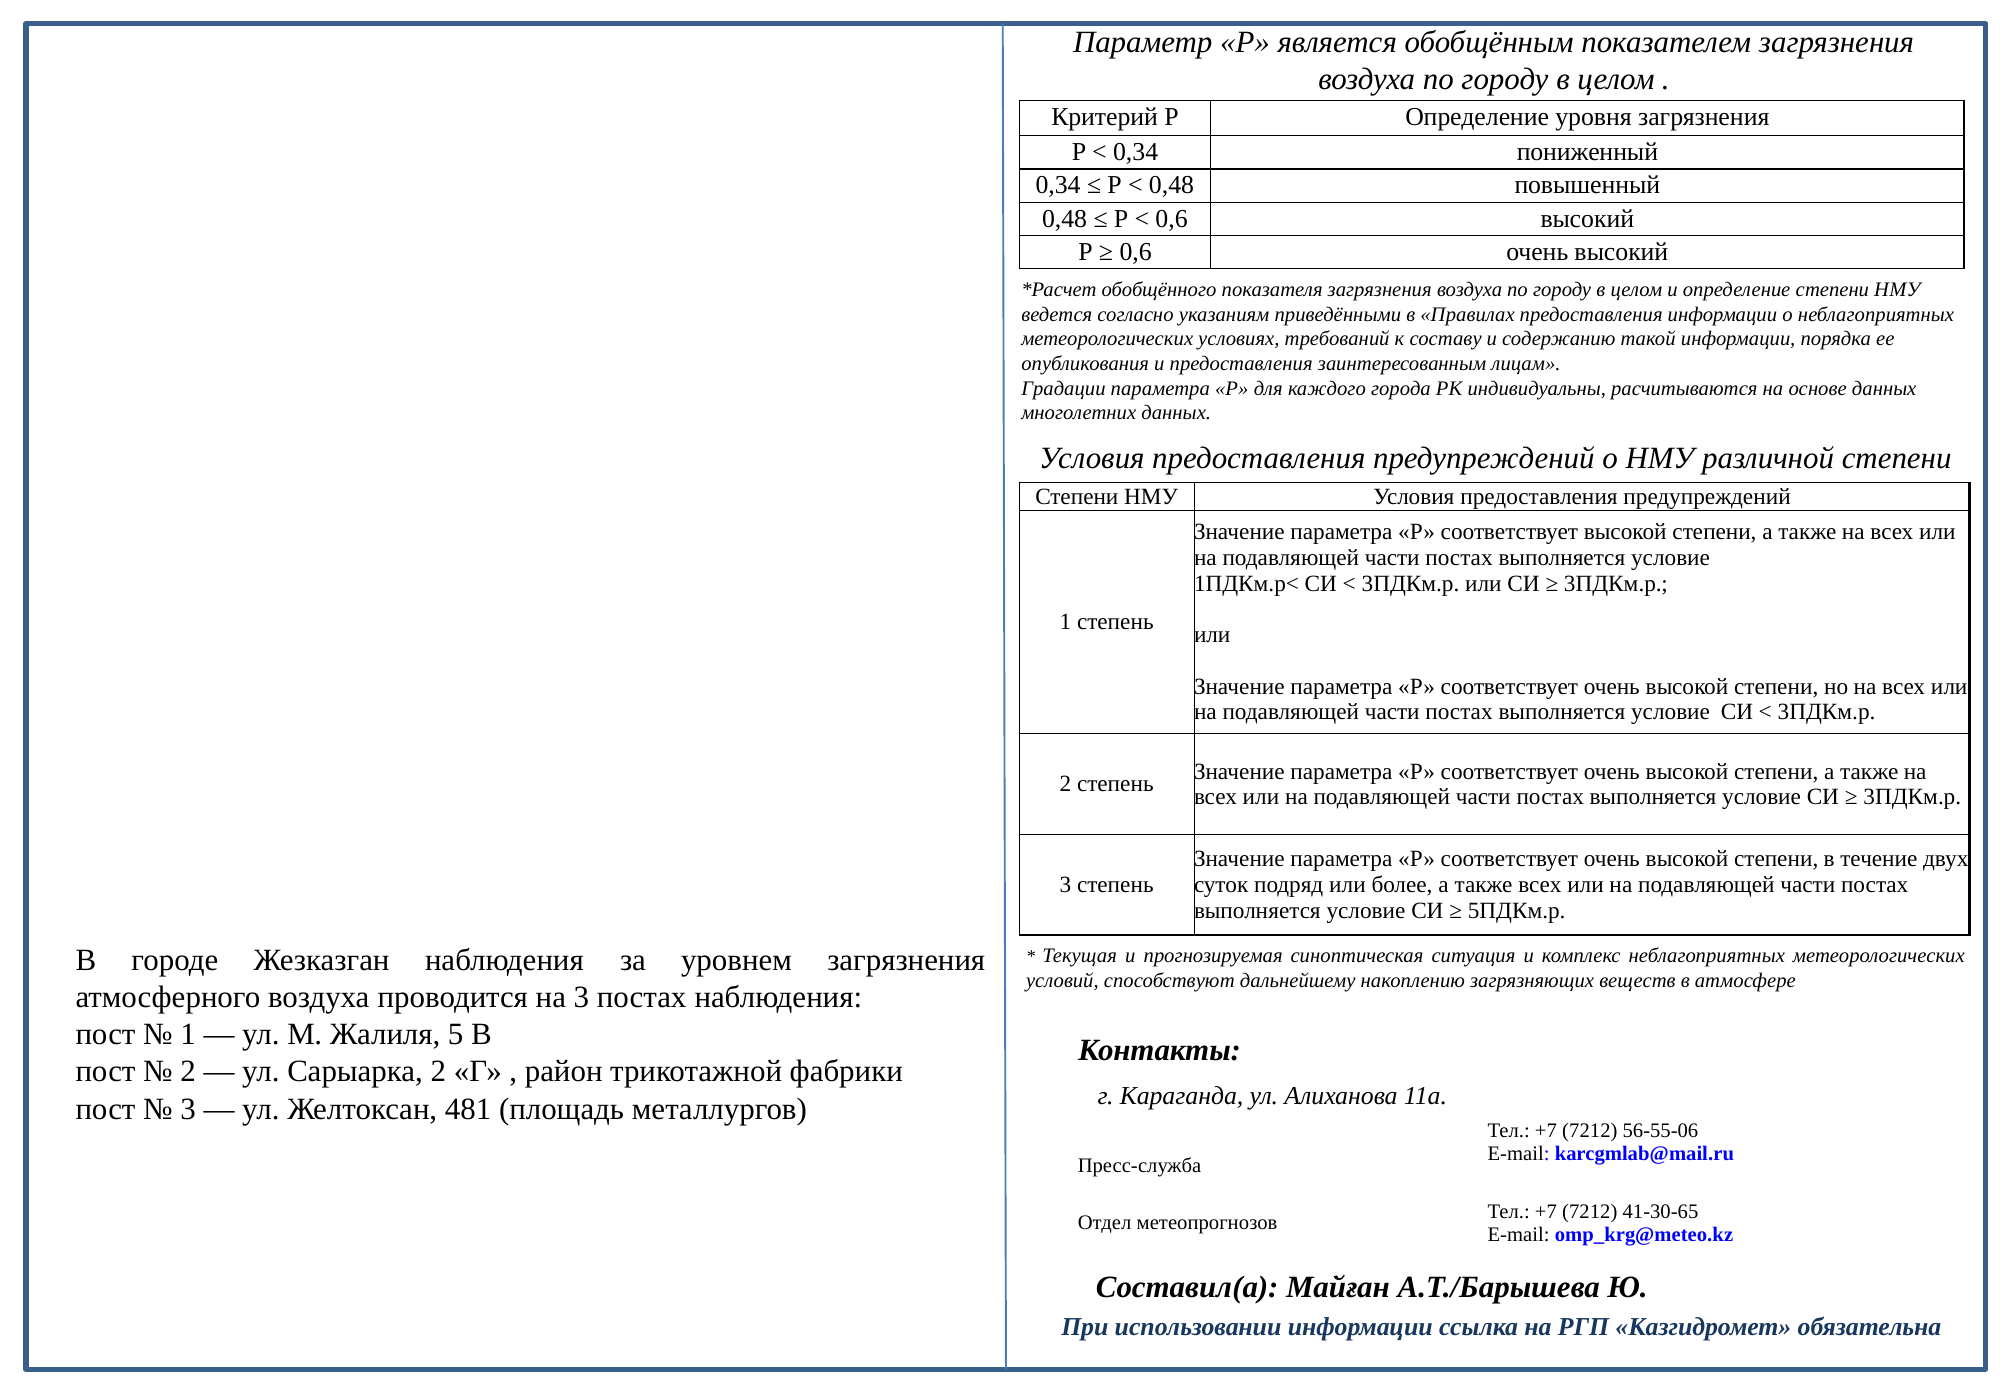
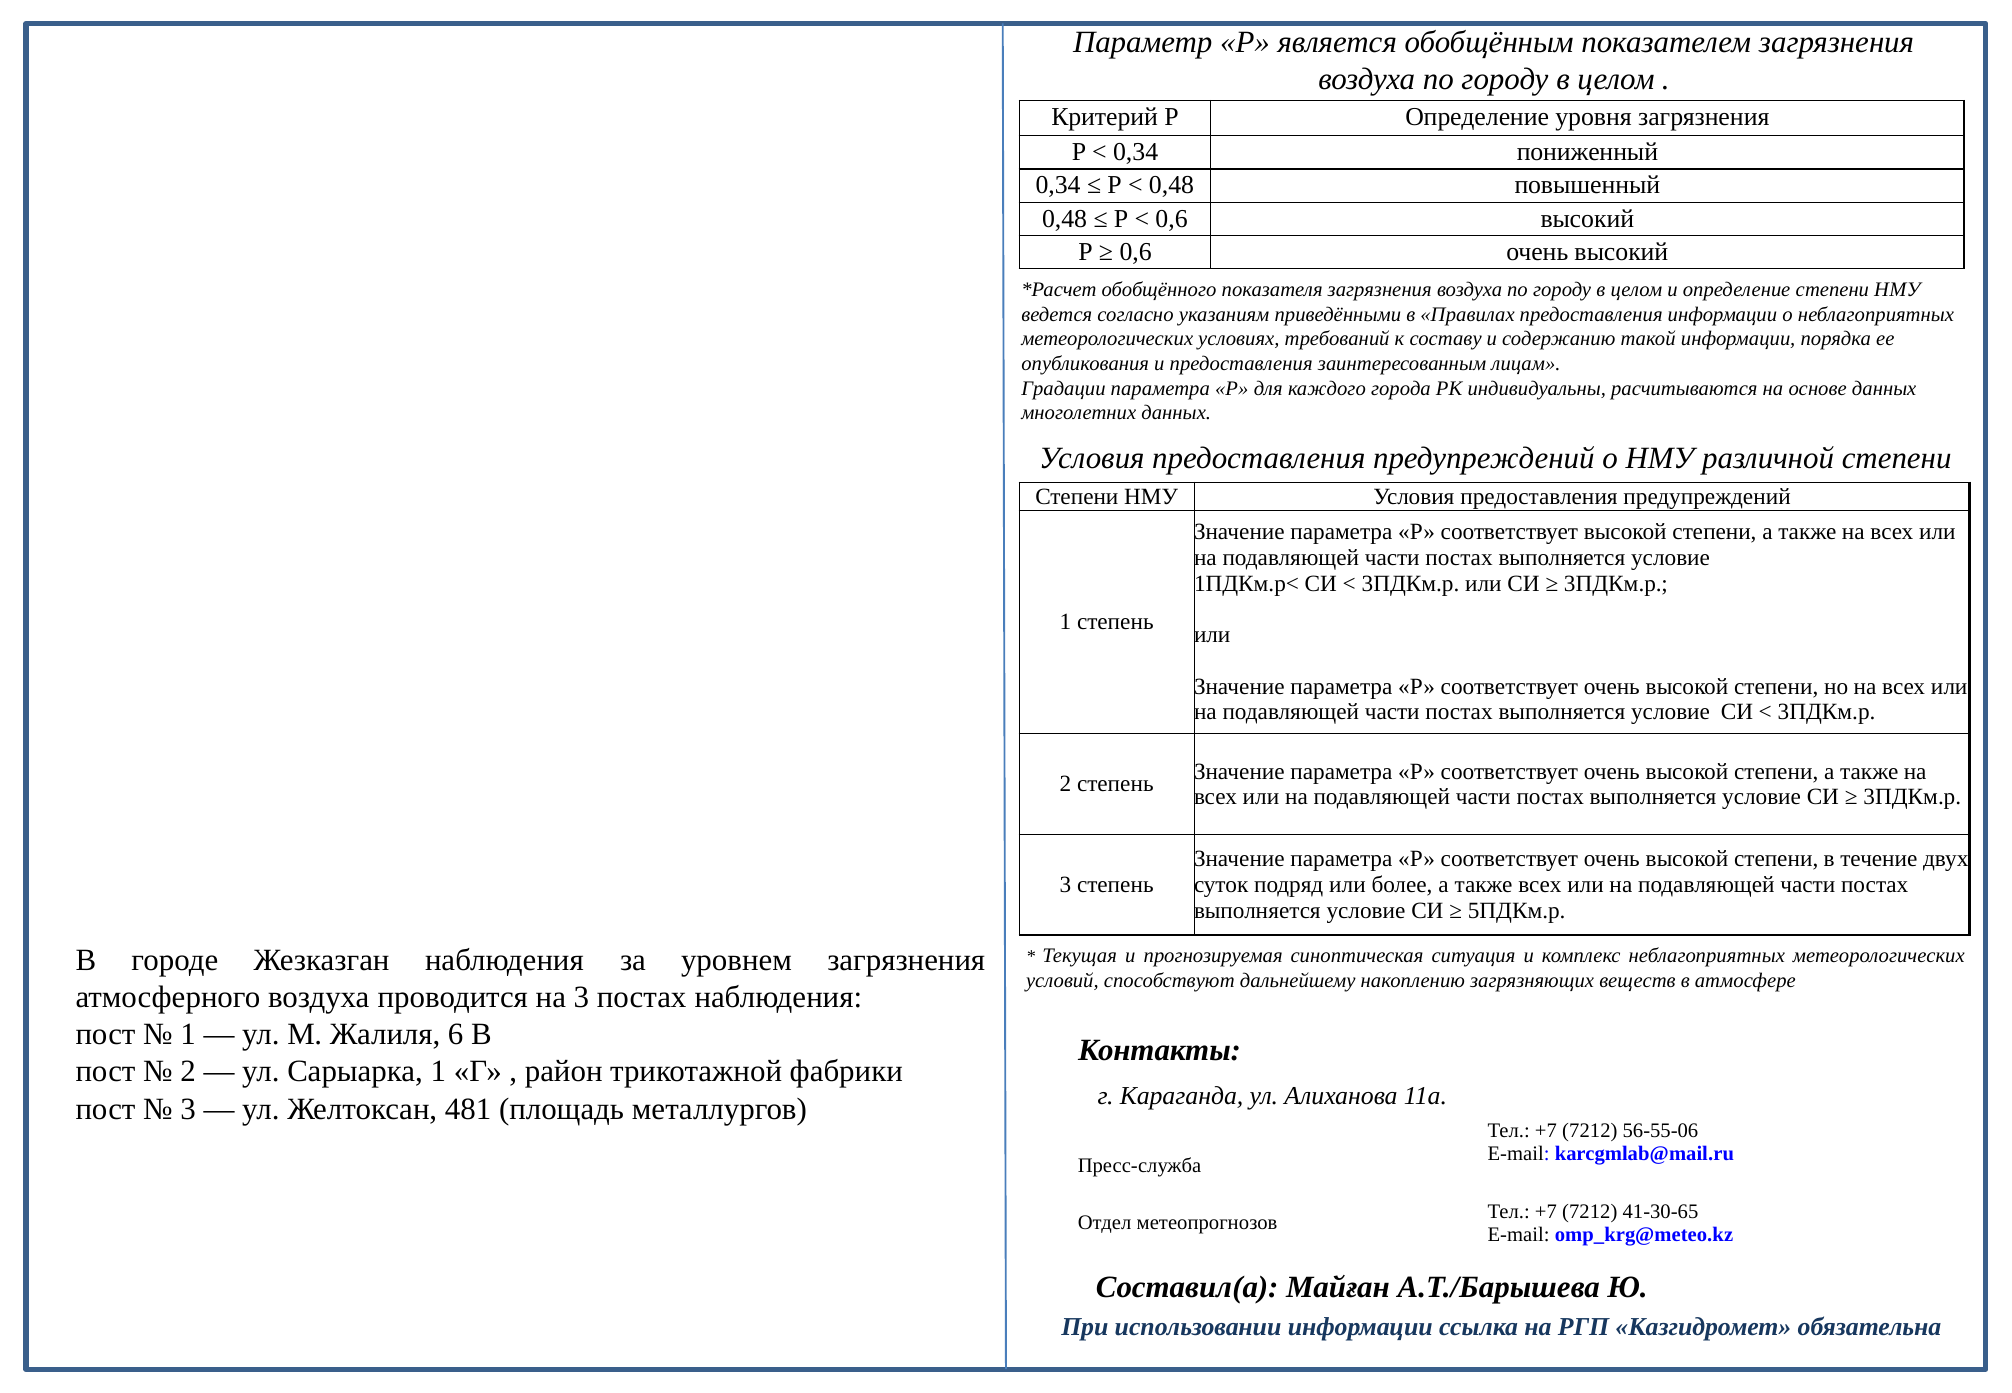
5: 5 -> 6 (456, 1035)
Сарыарка 2: 2 -> 1 (438, 1072)
